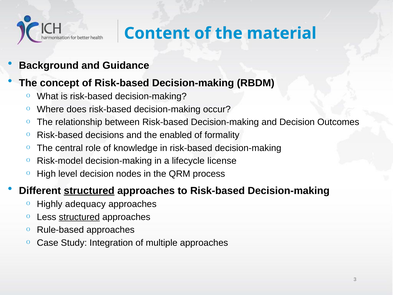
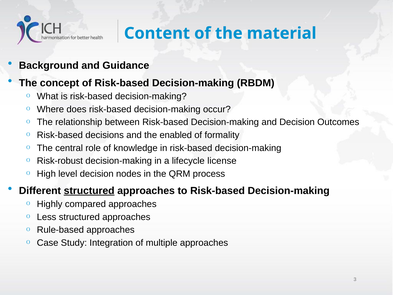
Risk-model: Risk-model -> Risk-robust (60, 161)
adequacy: adequacy -> compared (85, 204)
structured underline: present -> none (79, 217)
